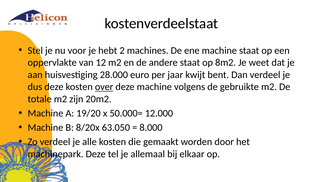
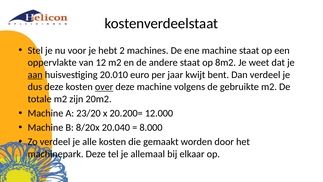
aan underline: none -> present (35, 75)
28.000: 28.000 -> 20.010 (114, 75)
19/20: 19/20 -> 23/20 (88, 113)
50.000=: 50.000= -> 20.200= (126, 113)
63.050: 63.050 -> 20.040 (116, 127)
